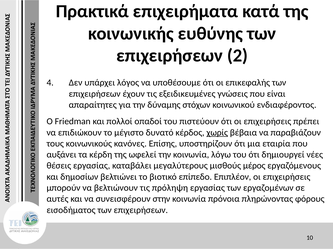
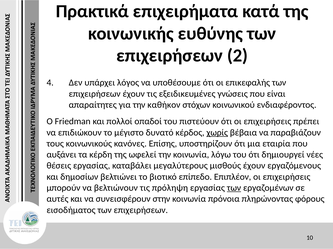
δύναμης: δύναμης -> καθήκον (164, 105)
μισθούς μέρος: μέρος -> έχουν (254, 166)
των underline: none -> present (234, 188)
